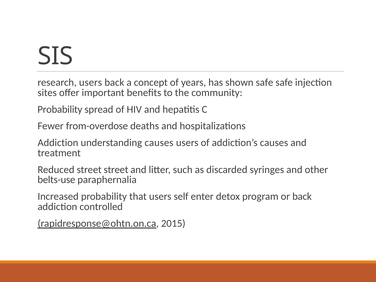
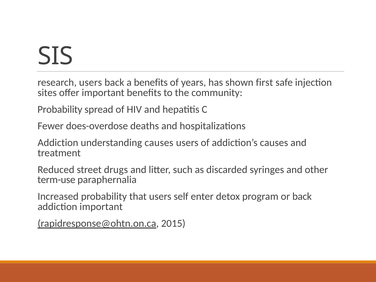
a concept: concept -> benefits (151, 82)
shown safe: safe -> first (264, 82)
from-overdose: from-overdose -> does-overdose (97, 126)
street street: street -> drugs (116, 170)
belts-use: belts-use -> term-use (56, 180)
addiction controlled: controlled -> important (101, 207)
